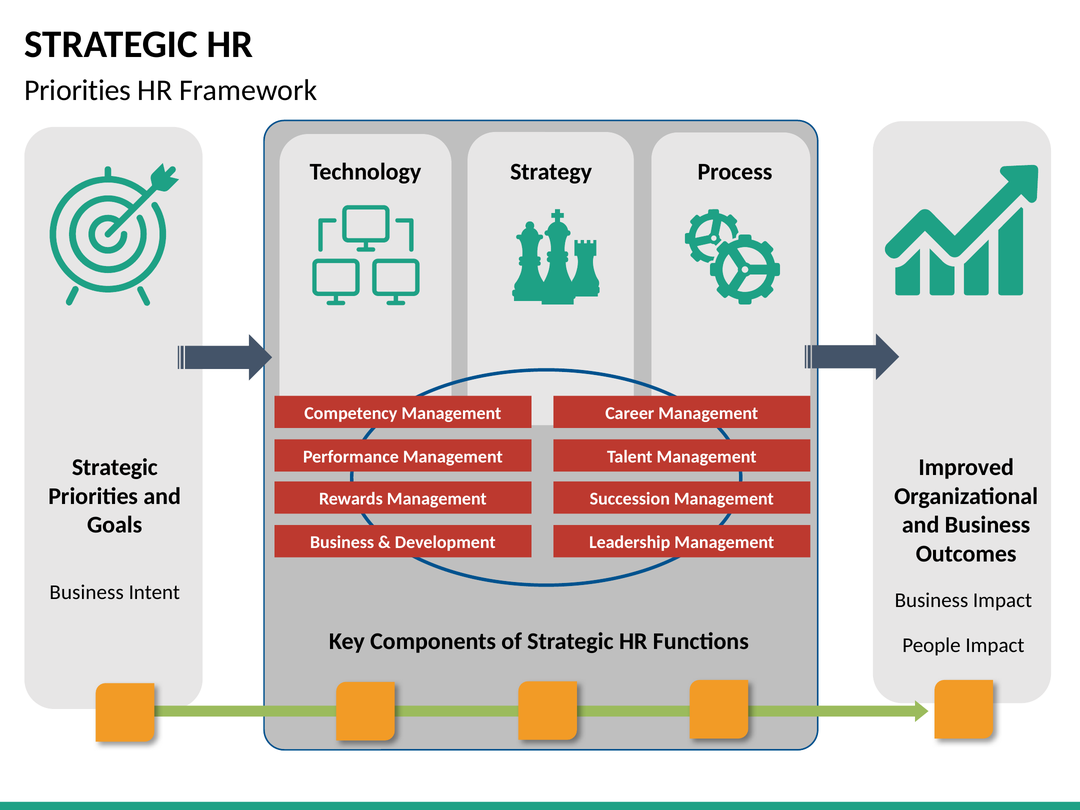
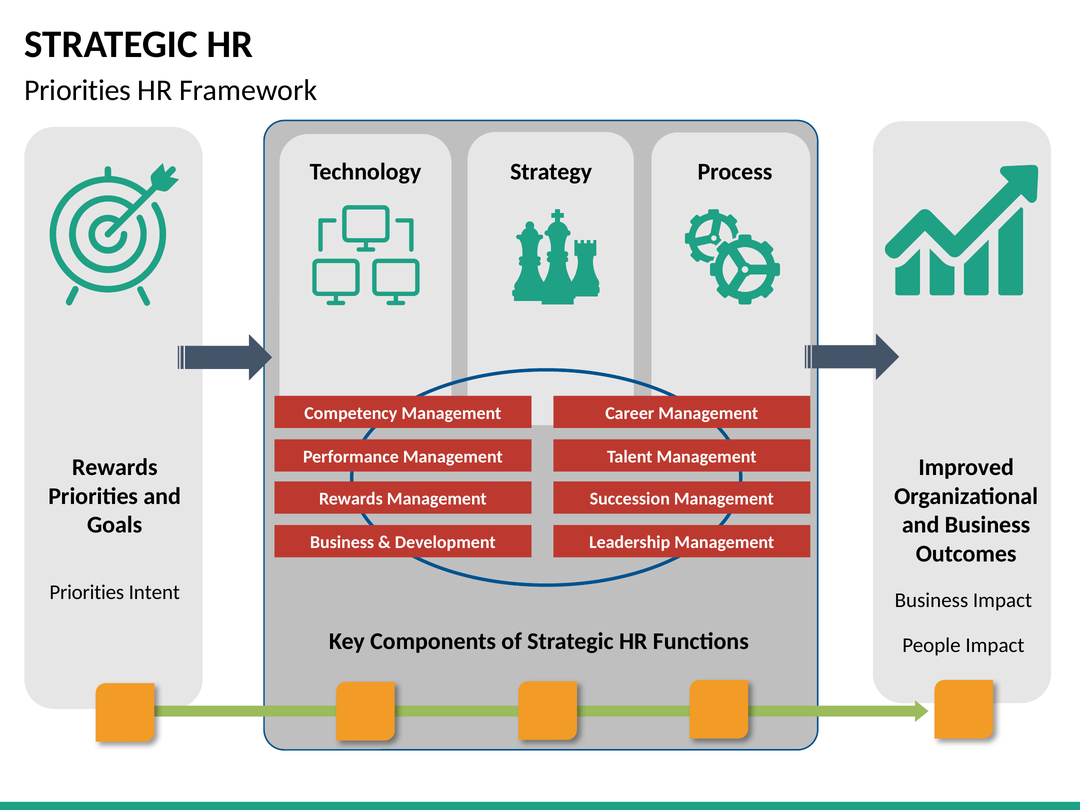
Strategic: Strategic -> Rewards (115, 467)
Business: Business -> Priorities (87, 592)
